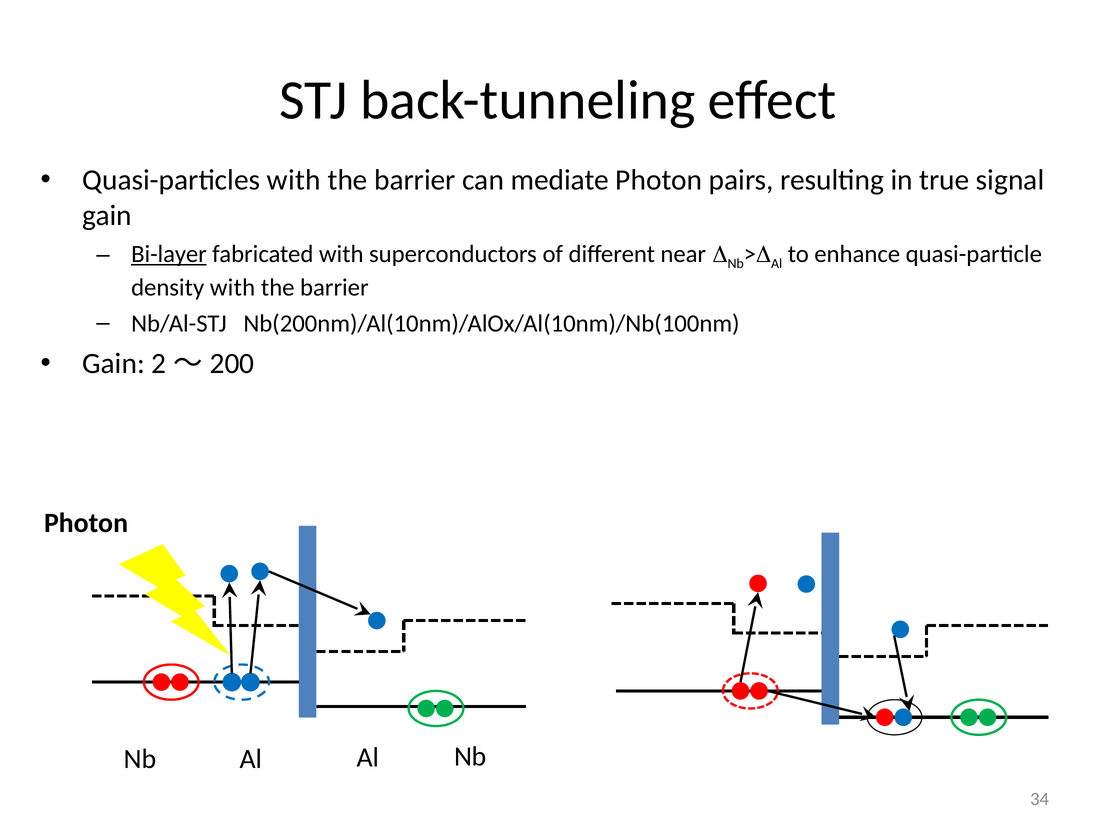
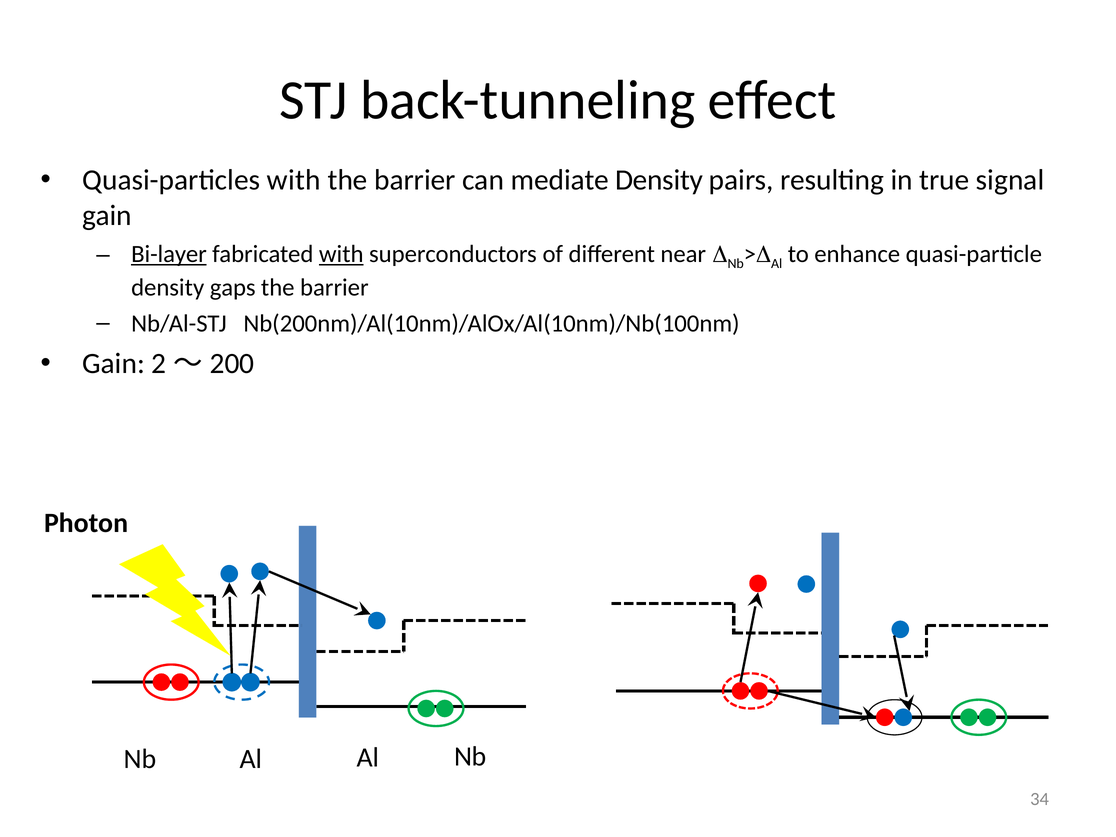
mediate Photon: Photon -> Density (659, 180)
with underline: none -> present (341, 254)
density with: with -> gaps (233, 287)
